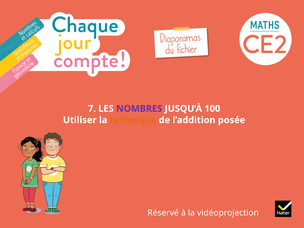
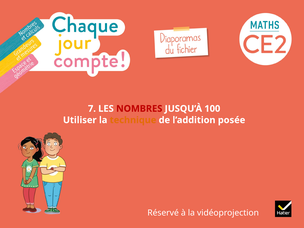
NOMBRES colour: purple -> red (139, 109)
